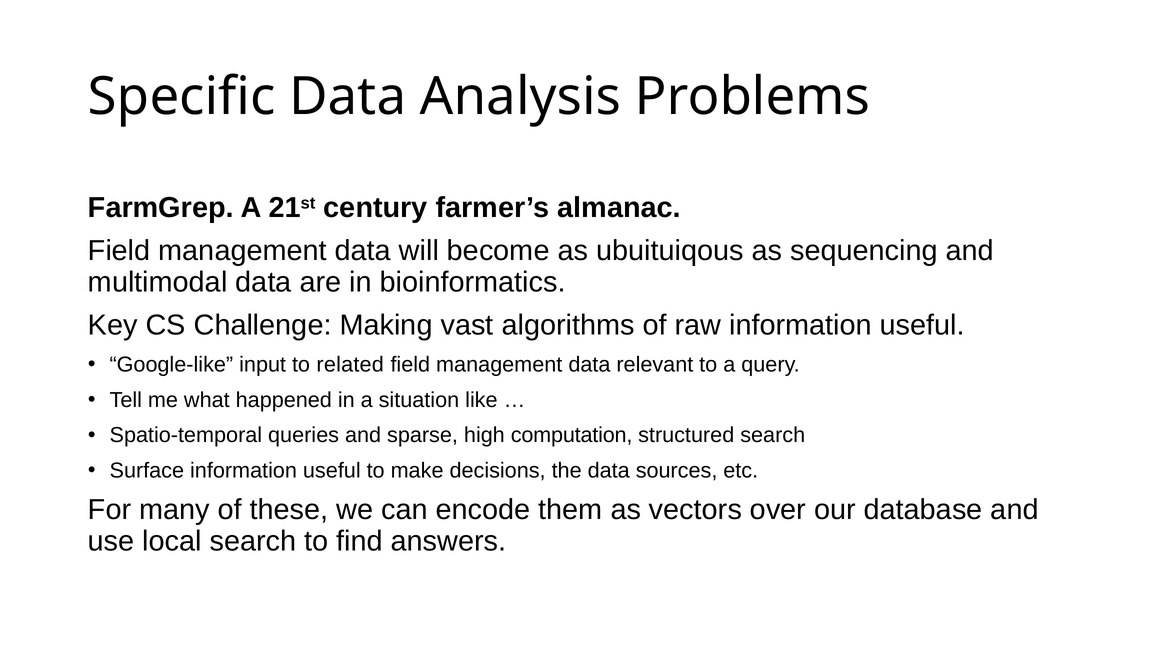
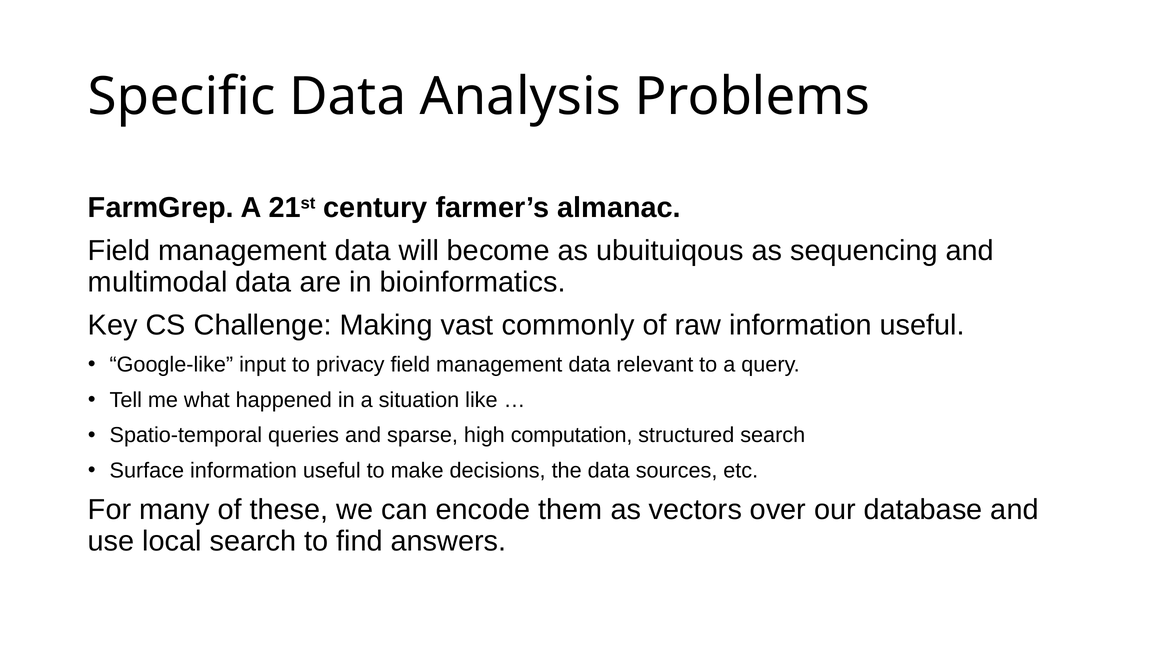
algorithms: algorithms -> commonly (568, 325)
related: related -> privacy (350, 365)
